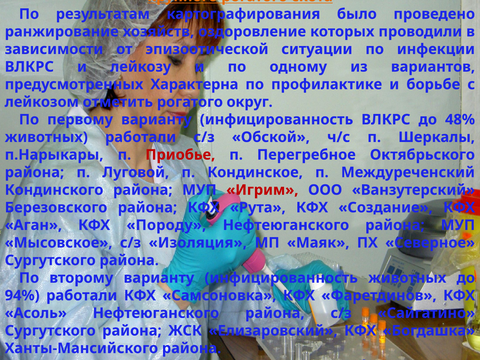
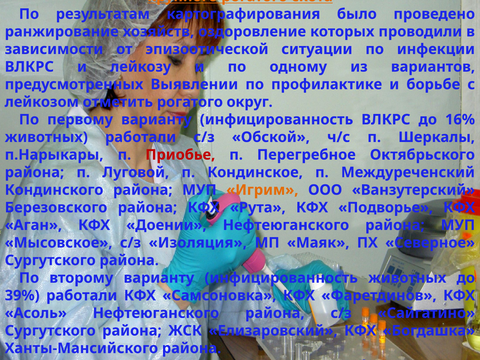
Характерна: Характерна -> Выявлении (194, 84)
48%: 48% -> 16% (460, 120)
Игрим colour: red -> orange (262, 190)
Создание: Создание -> Подворье (386, 208)
Породу: Породу -> Доении (166, 225)
94%: 94% -> 39% (22, 296)
